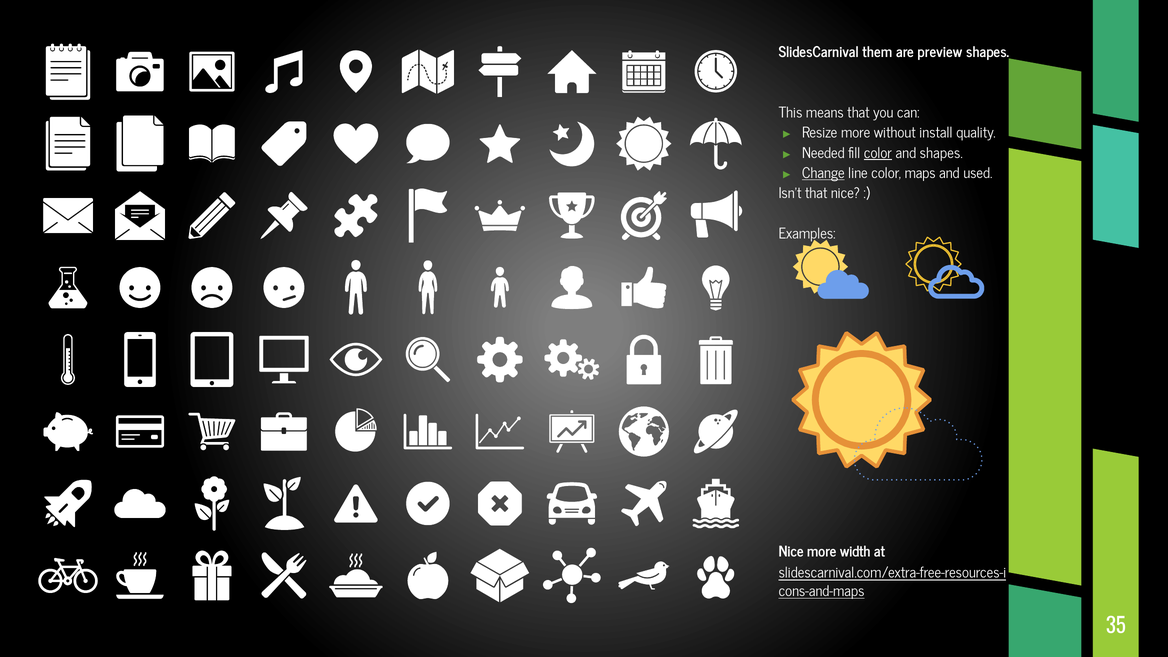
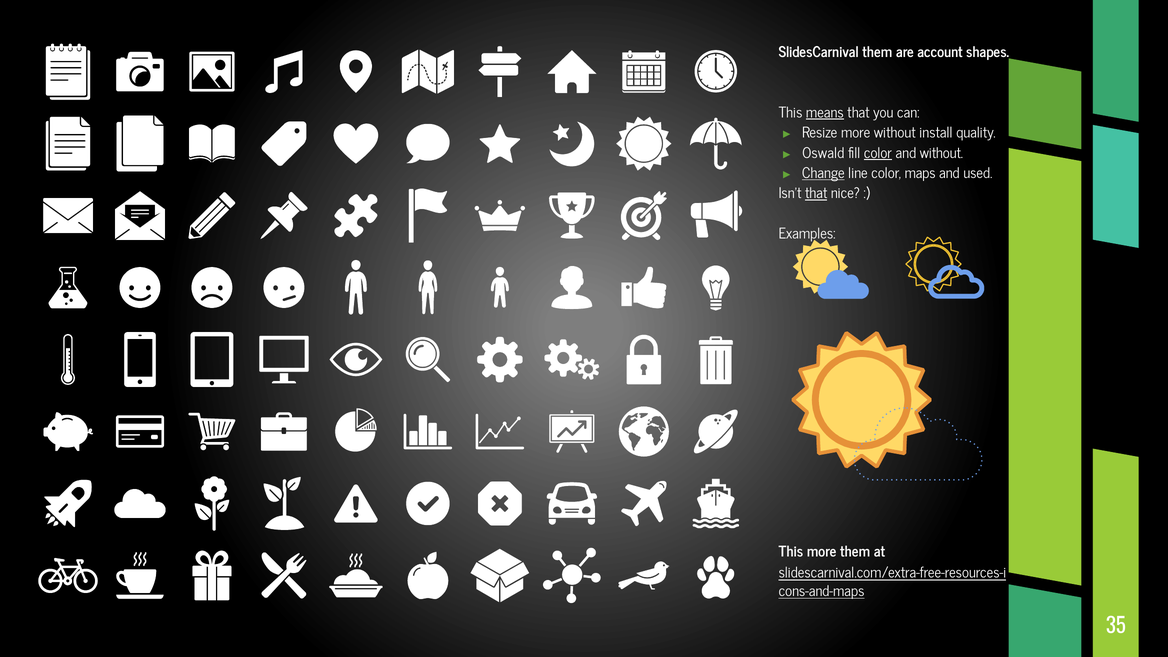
preview: preview -> account (940, 52)
means underline: none -> present (825, 113)
Needed: Needed -> Oswald (823, 153)
and shapes: shapes -> without (941, 153)
that underline: none -> present (816, 194)
Nice: Nice -> This (791, 552)
more width: width -> them (855, 552)
